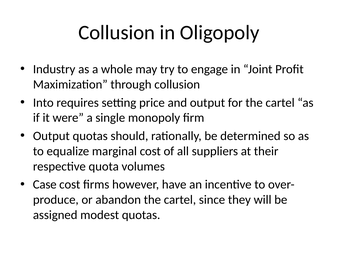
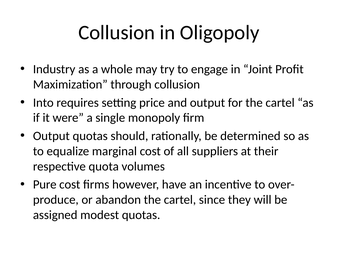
Case: Case -> Pure (45, 185)
